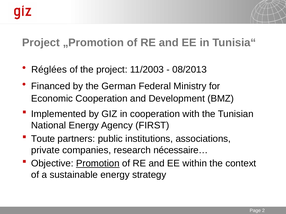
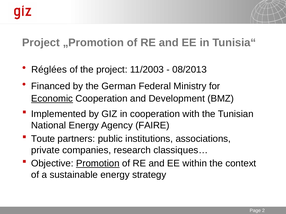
Economic underline: none -> present (52, 99)
FIRST: FIRST -> FAIRE (152, 126)
nécessaire…: nécessaire… -> classiques… (181, 150)
